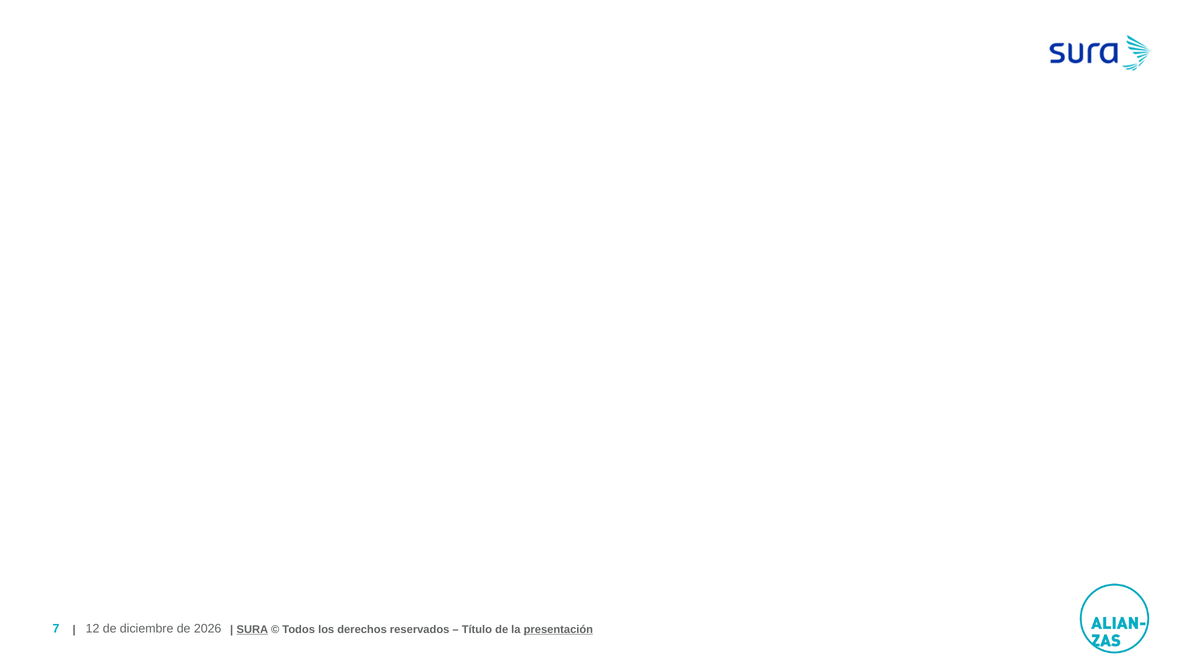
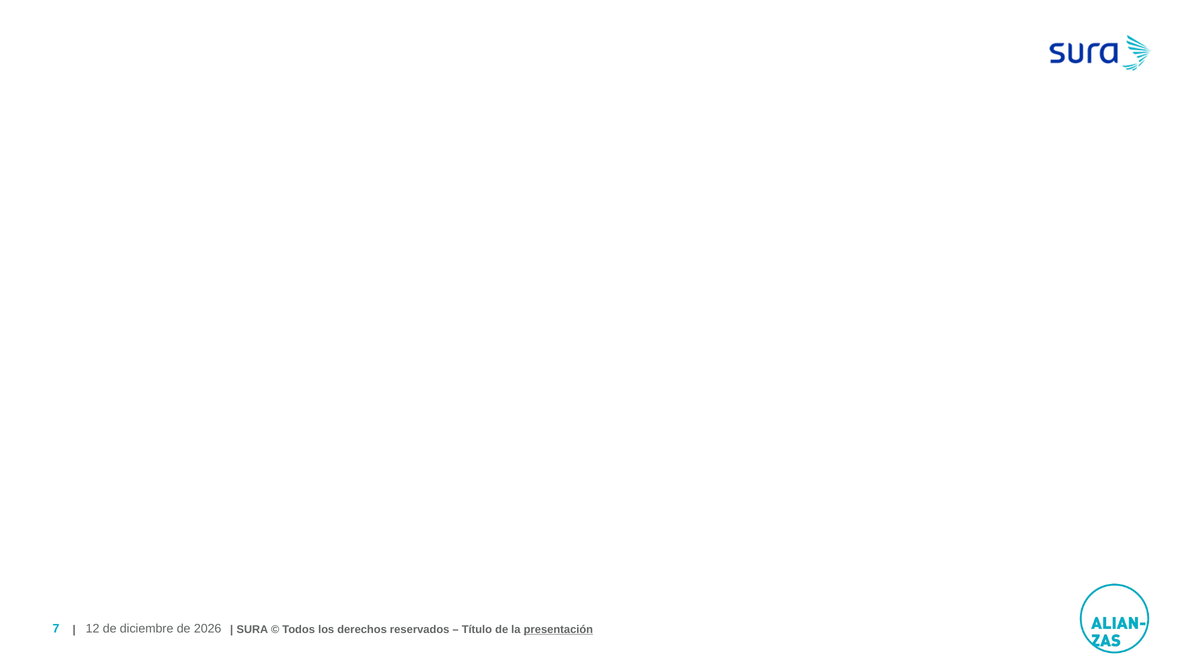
SURA underline: present -> none (252, 630)
